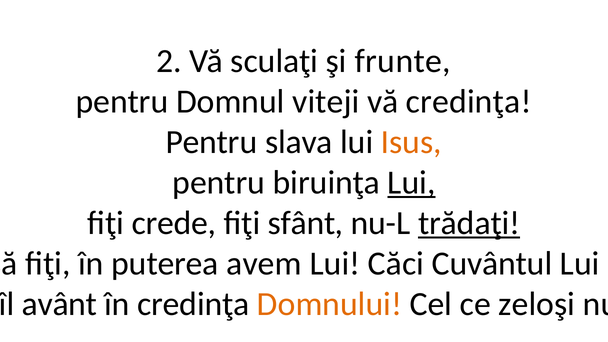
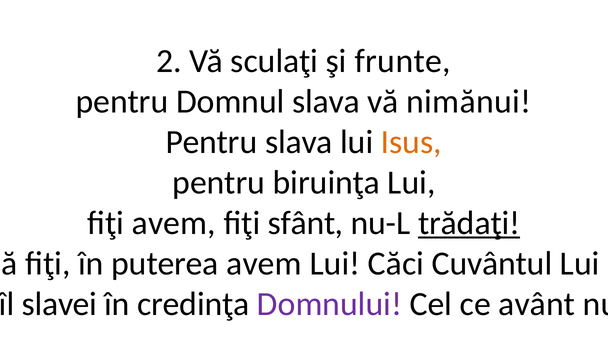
Domnul viteji: viteji -> slava (326, 101)
vă credinţa: credinţa -> nimănui (469, 101)
Lui underline: present -> none (411, 182)
fiţi crede: crede -> avem (174, 223)
avânt: avânt -> slavei (60, 304)
Domnului colour: orange -> purple (330, 304)
zeloşi: zeloşi -> avânt (537, 304)
